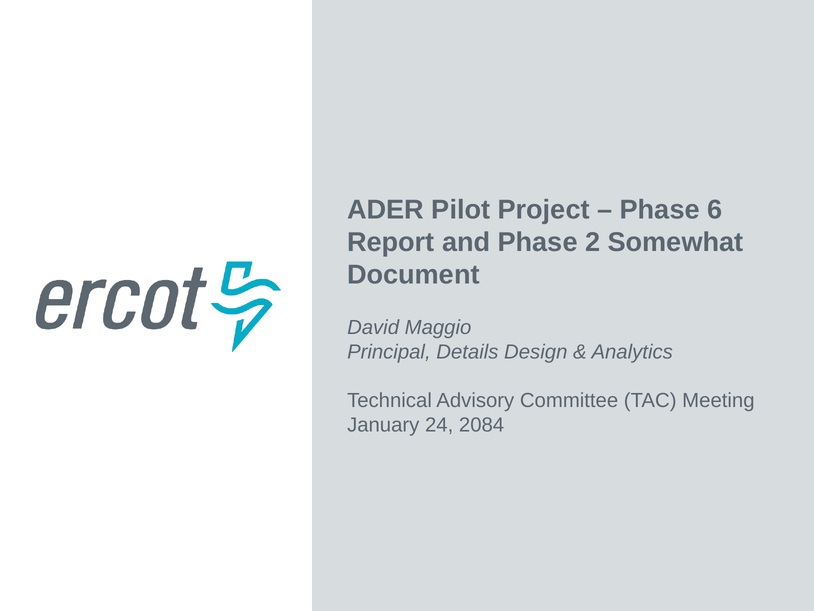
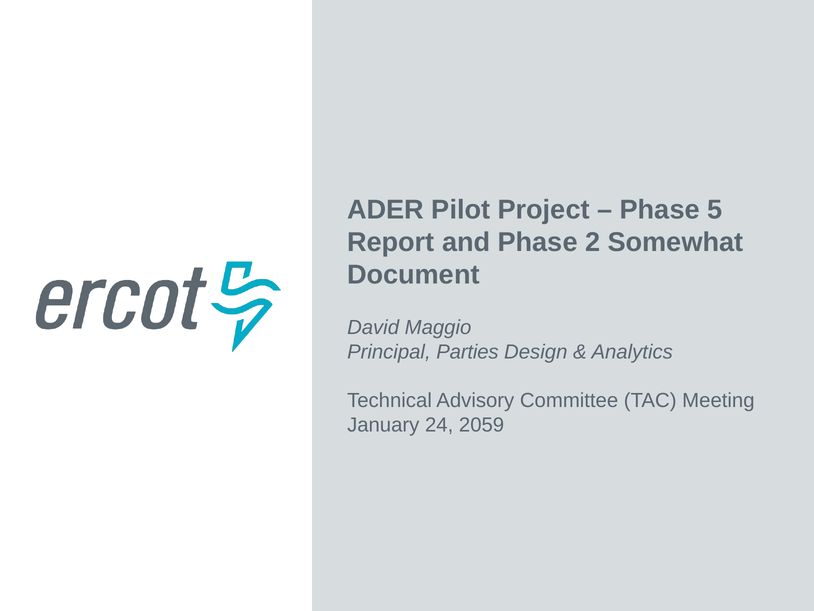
6: 6 -> 5 (715, 210)
Details: Details -> Parties (467, 352)
2084: 2084 -> 2059 (482, 425)
